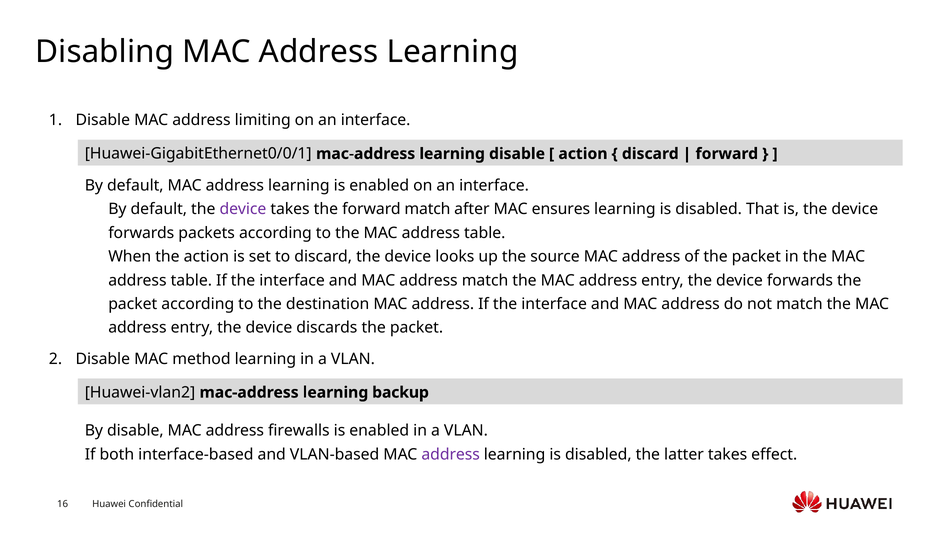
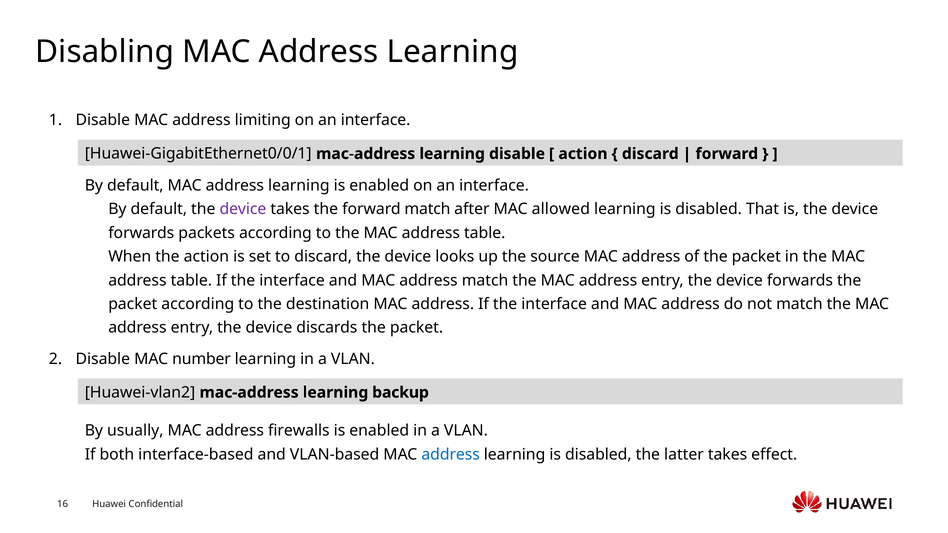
ensures: ensures -> allowed (561, 209)
method: method -> number (202, 359)
By disable: disable -> usually (135, 431)
address colour: purple -> blue (451, 455)
